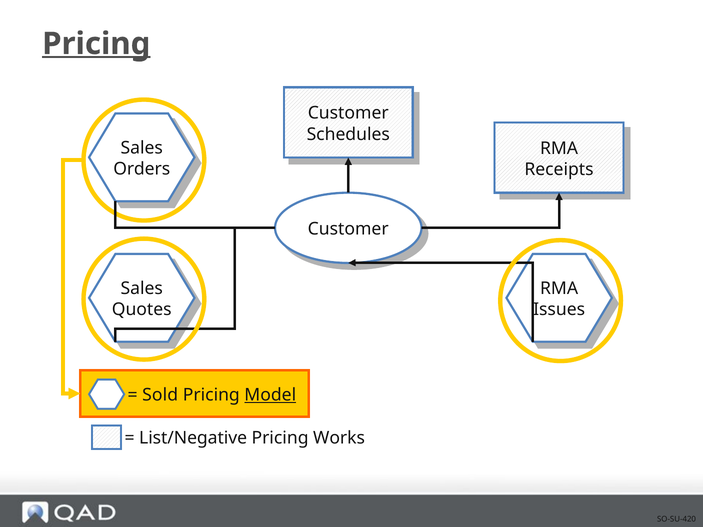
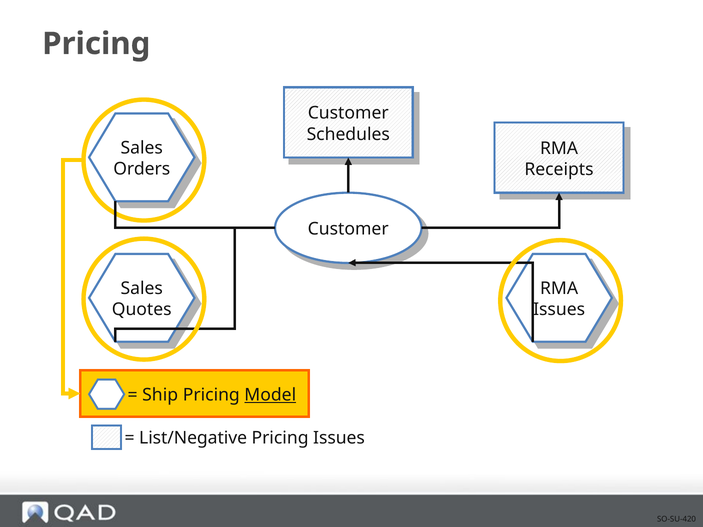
Pricing underline: present -> none (96, 44)
Sold: Sold -> Ship (160, 395)
Pricing Works: Works -> Issues (339, 438)
